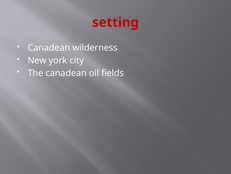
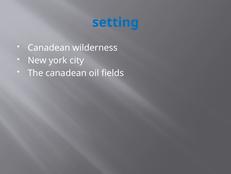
setting colour: red -> blue (115, 22)
